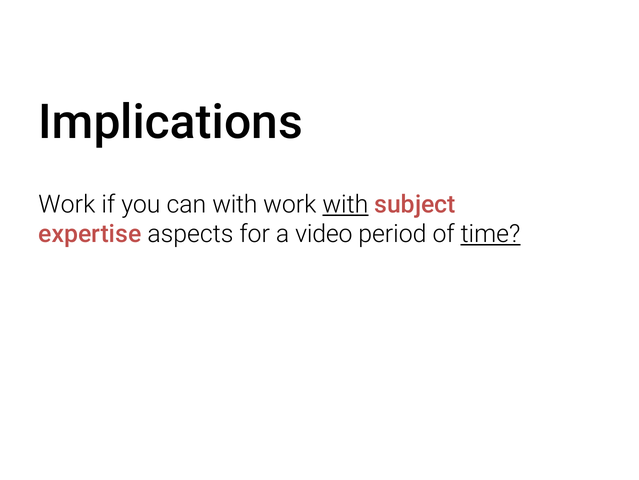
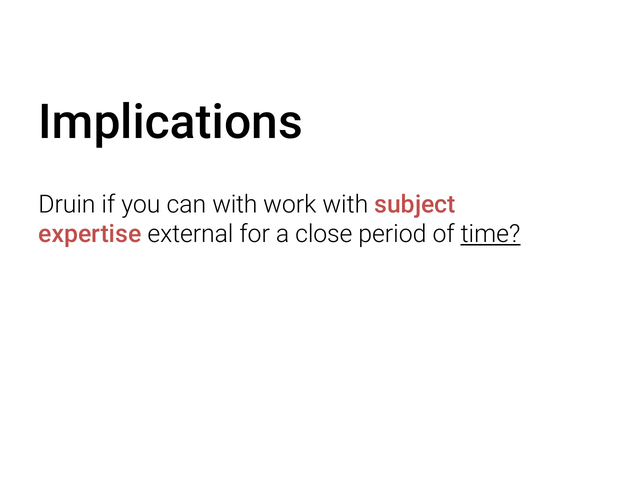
Work: Work -> Druin (67, 204)
with underline: present -> none (345, 204)
aspects: aspects -> external (190, 234)
video: video -> close (324, 234)
